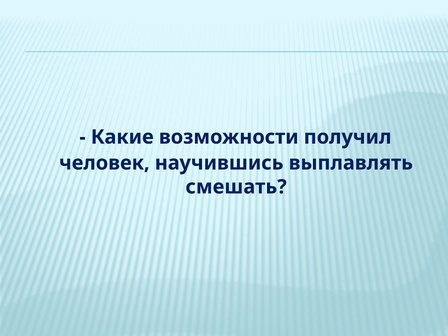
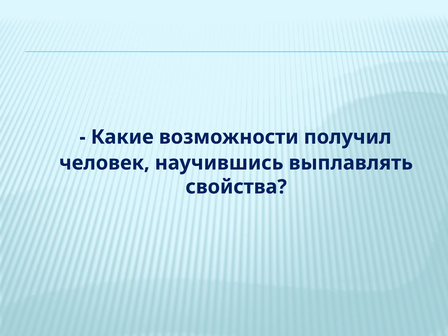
смешать: смешать -> свойства (236, 187)
